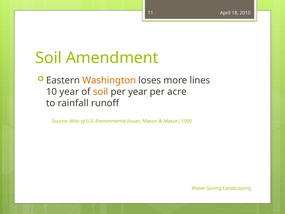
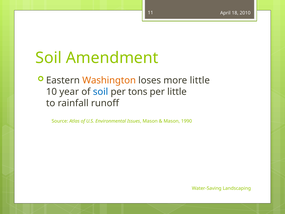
more lines: lines -> little (200, 80)
soil colour: orange -> blue (101, 92)
per year: year -> tons (138, 92)
per acre: acre -> little (177, 92)
